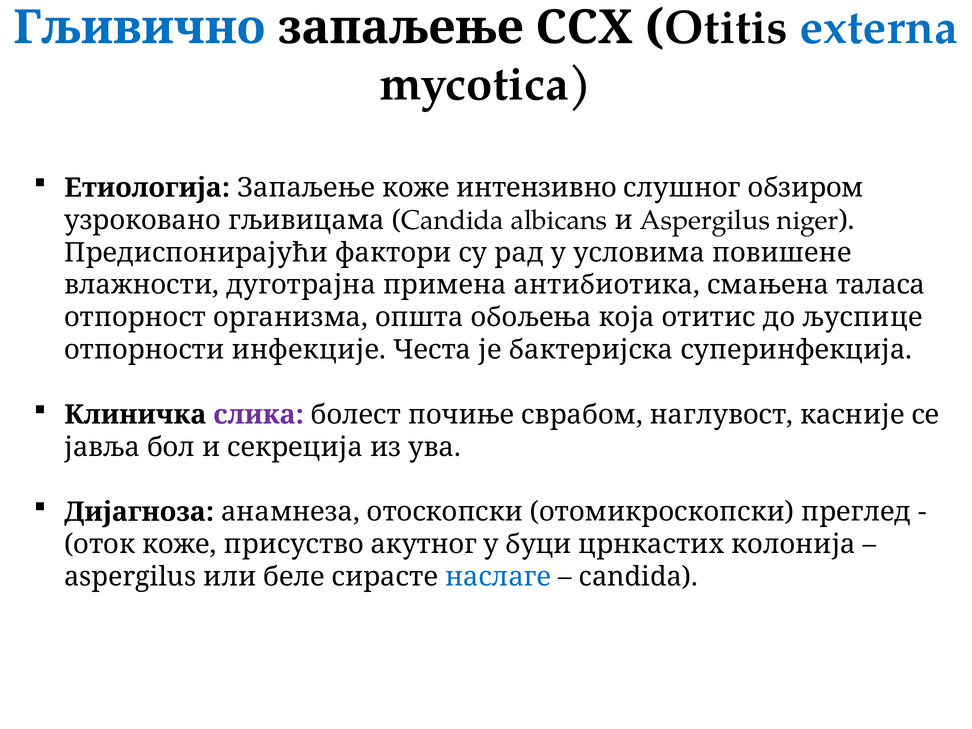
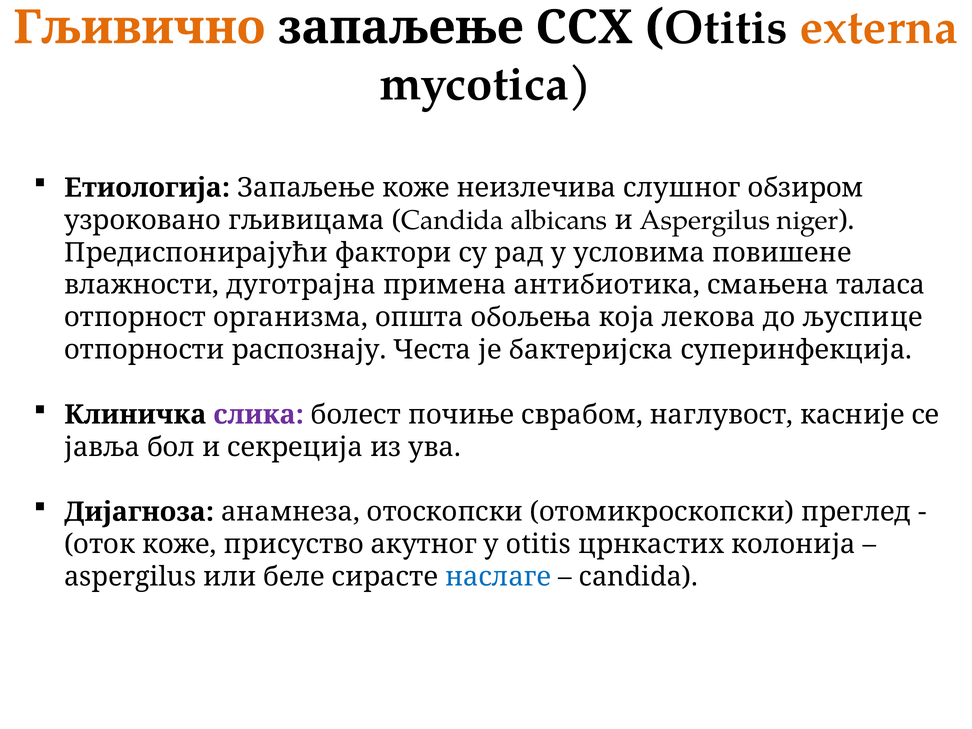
Гљивично colour: blue -> orange (139, 28)
externa colour: blue -> orange (879, 28)
интензивно: интензивно -> неизлечива (537, 188)
отитис: отитис -> лекова (709, 317)
инфекције: инфекције -> распознају (309, 350)
у буци: буци -> otitis (538, 544)
